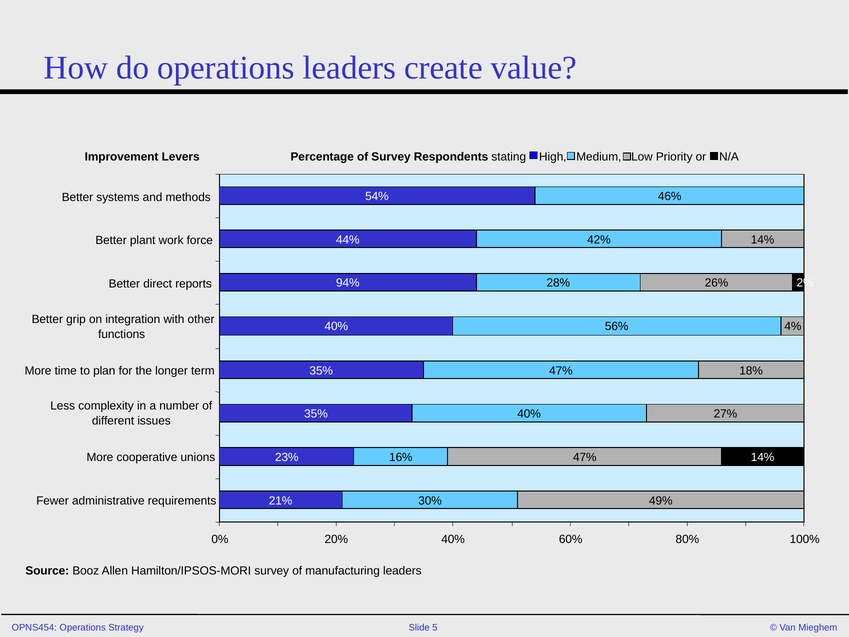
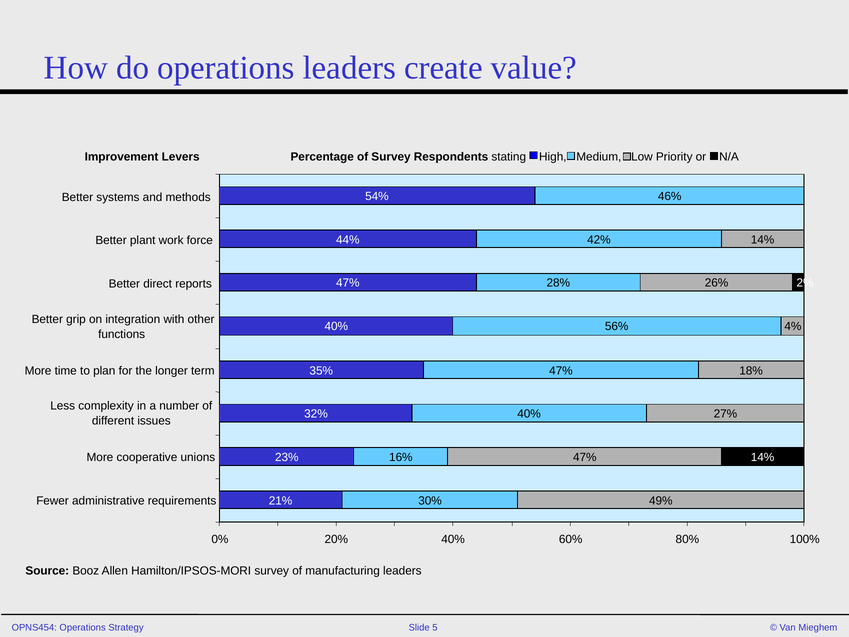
94%: 94% -> 47% (348, 283)
35%: 35% -> 32% (316, 414)
